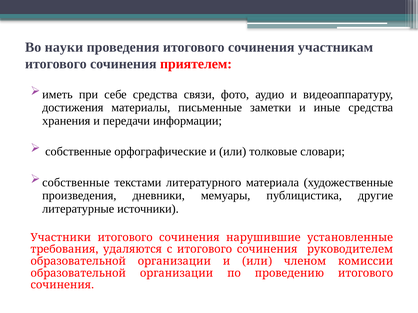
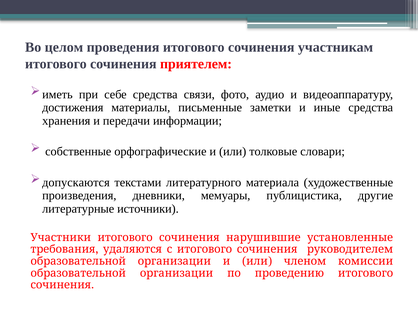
науки: науки -> целом (64, 47)
собственные: собственные -> допускаются (76, 183)
